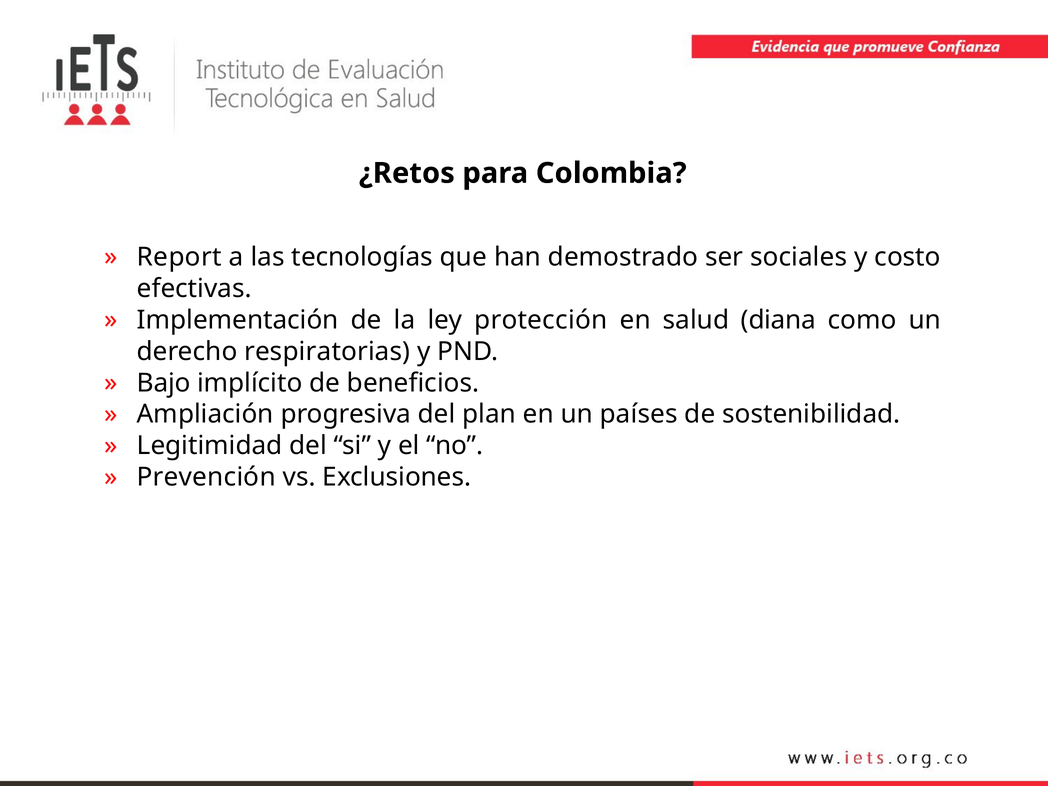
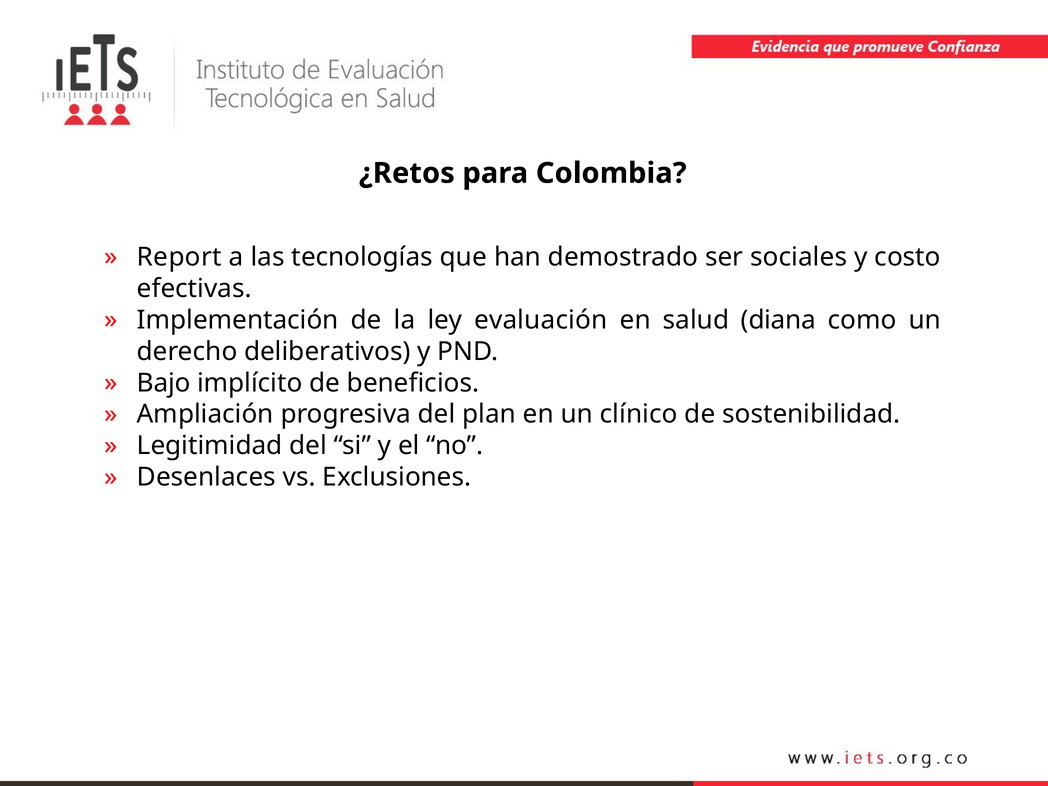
protección: protección -> evaluación (541, 320)
respiratorias: respiratorias -> deliberativos (327, 351)
países: países -> clínico (639, 414)
Prevención: Prevención -> Desenlaces (206, 477)
